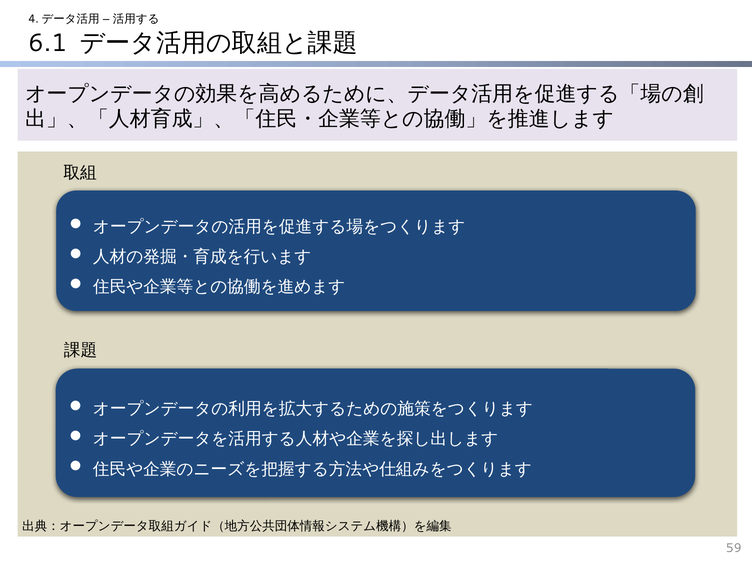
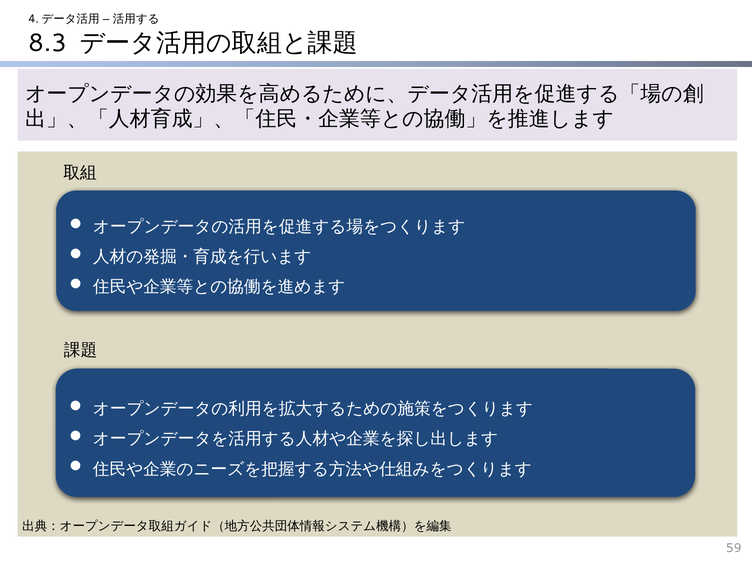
6.1: 6.1 -> 8.3 (48, 43)
